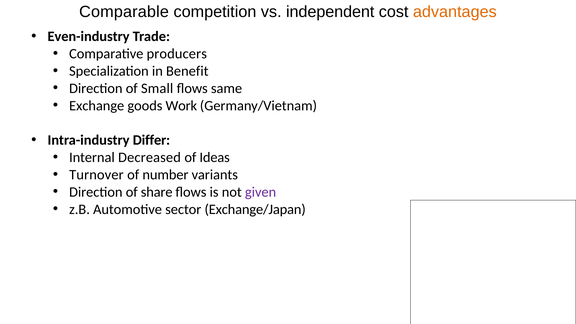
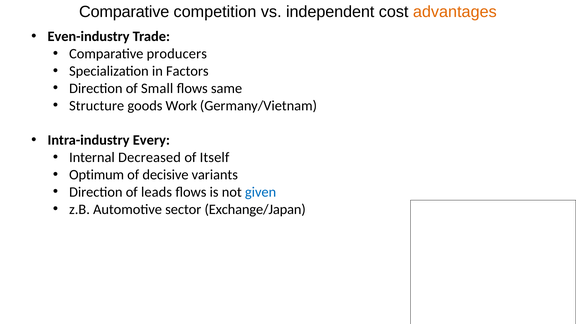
Comparable: Comparable -> Comparative (124, 12)
Benefit: Benefit -> Factors (187, 71)
Exchange: Exchange -> Structure (97, 106)
Differ: Differ -> Every (151, 140)
Ideas: Ideas -> Itself (214, 157)
Turnover: Turnover -> Optimum (97, 175)
number: number -> decisive (165, 175)
share: share -> leads (157, 192)
given colour: purple -> blue (261, 192)
